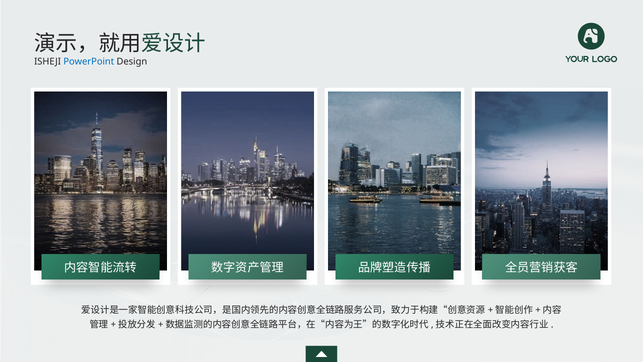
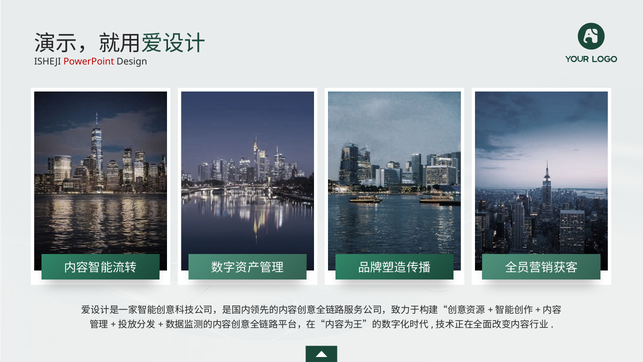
PowerPoint colour: blue -> red (89, 61)
